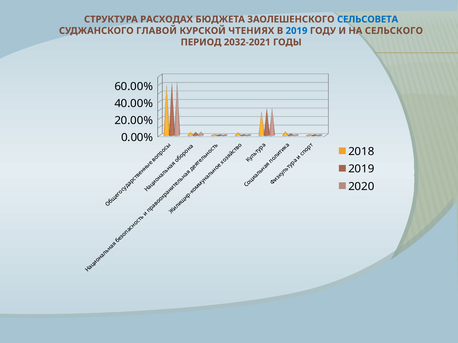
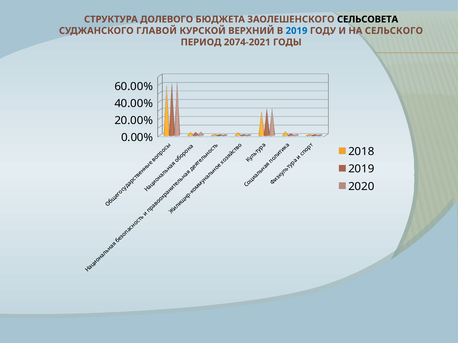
РАСХОДАХ: РАСХОДАХ -> ДОЛЕВОГО (167, 19)
СЕЛЬСОВЕТА colour: blue -> black (368, 19)
ЧТЕНИЯХ: ЧТЕНИЯХ -> ВЕРХНИЙ (251, 31)
2032-2021: 2032-2021 -> 2074-2021 (247, 42)
